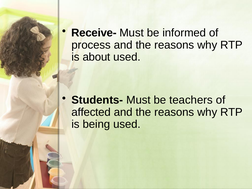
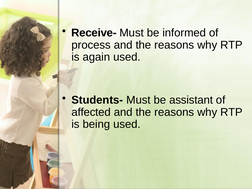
about: about -> again (96, 57)
teachers: teachers -> assistant (191, 100)
